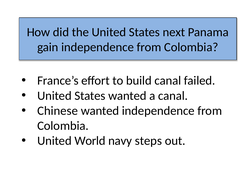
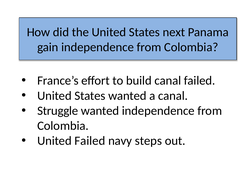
Chinese: Chinese -> Struggle (58, 111)
United World: World -> Failed (90, 141)
